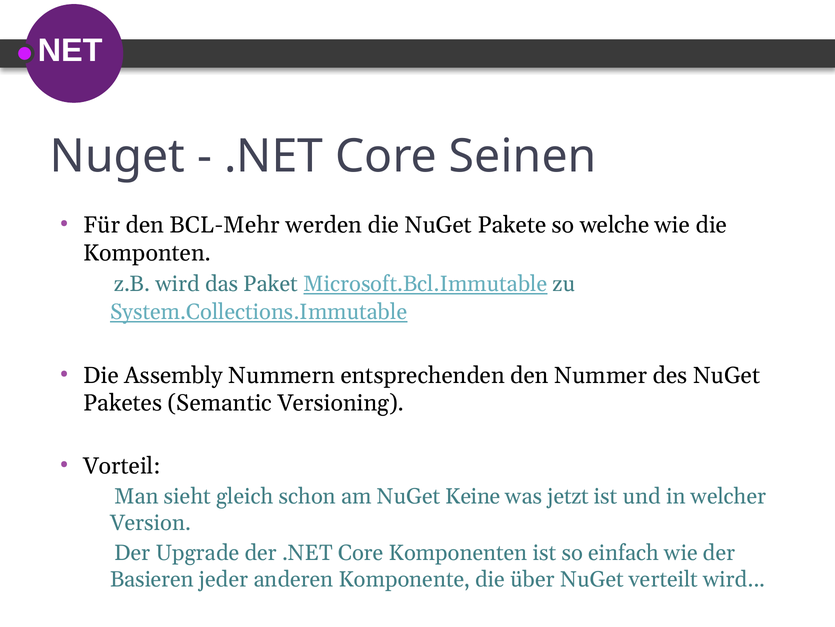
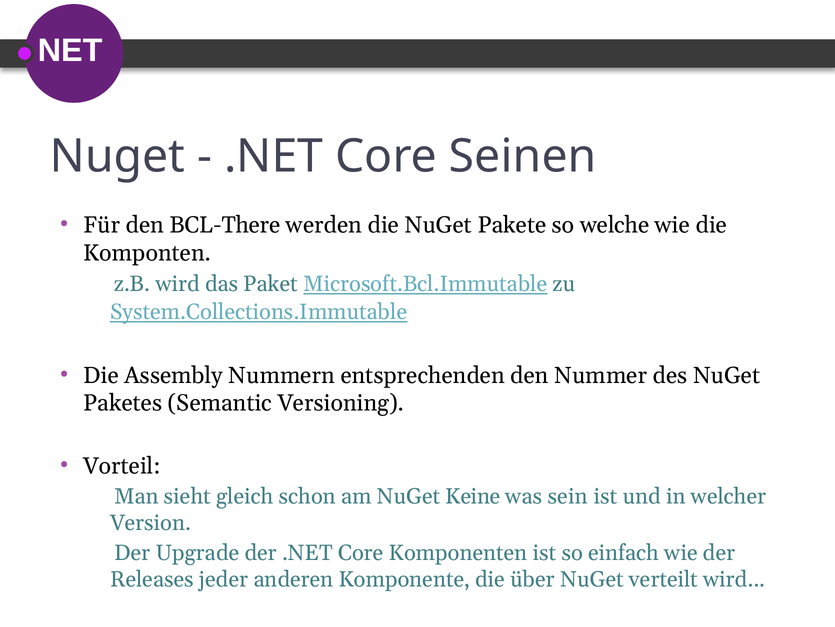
BCL-Mehr: BCL-Mehr -> BCL-There (225, 225)
jetzt: jetzt -> sein (568, 496)
Basieren: Basieren -> Releases (152, 579)
